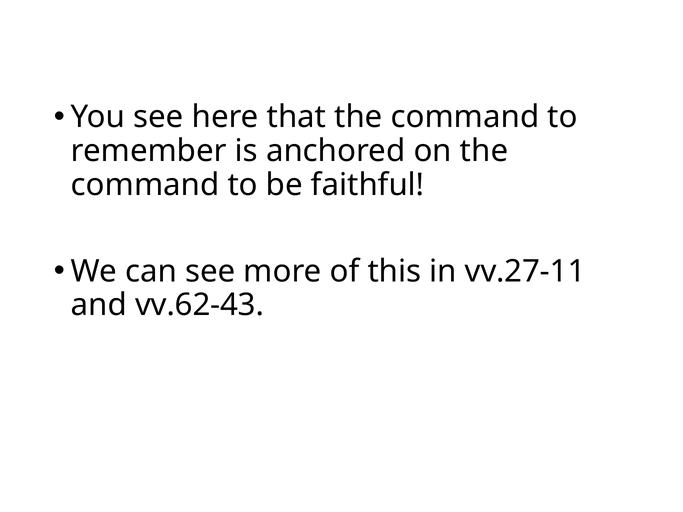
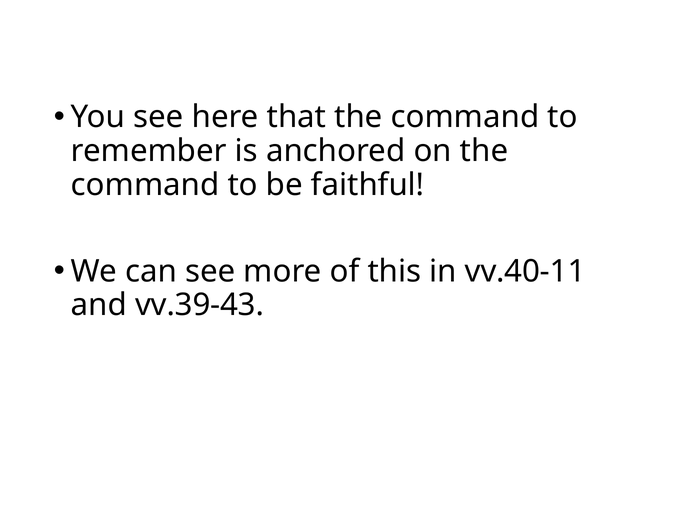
vv.27-11: vv.27-11 -> vv.40-11 (525, 271)
vv.62-43: vv.62-43 -> vv.39-43 (200, 305)
